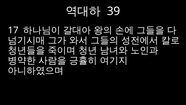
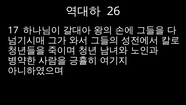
39: 39 -> 26 (114, 11)
